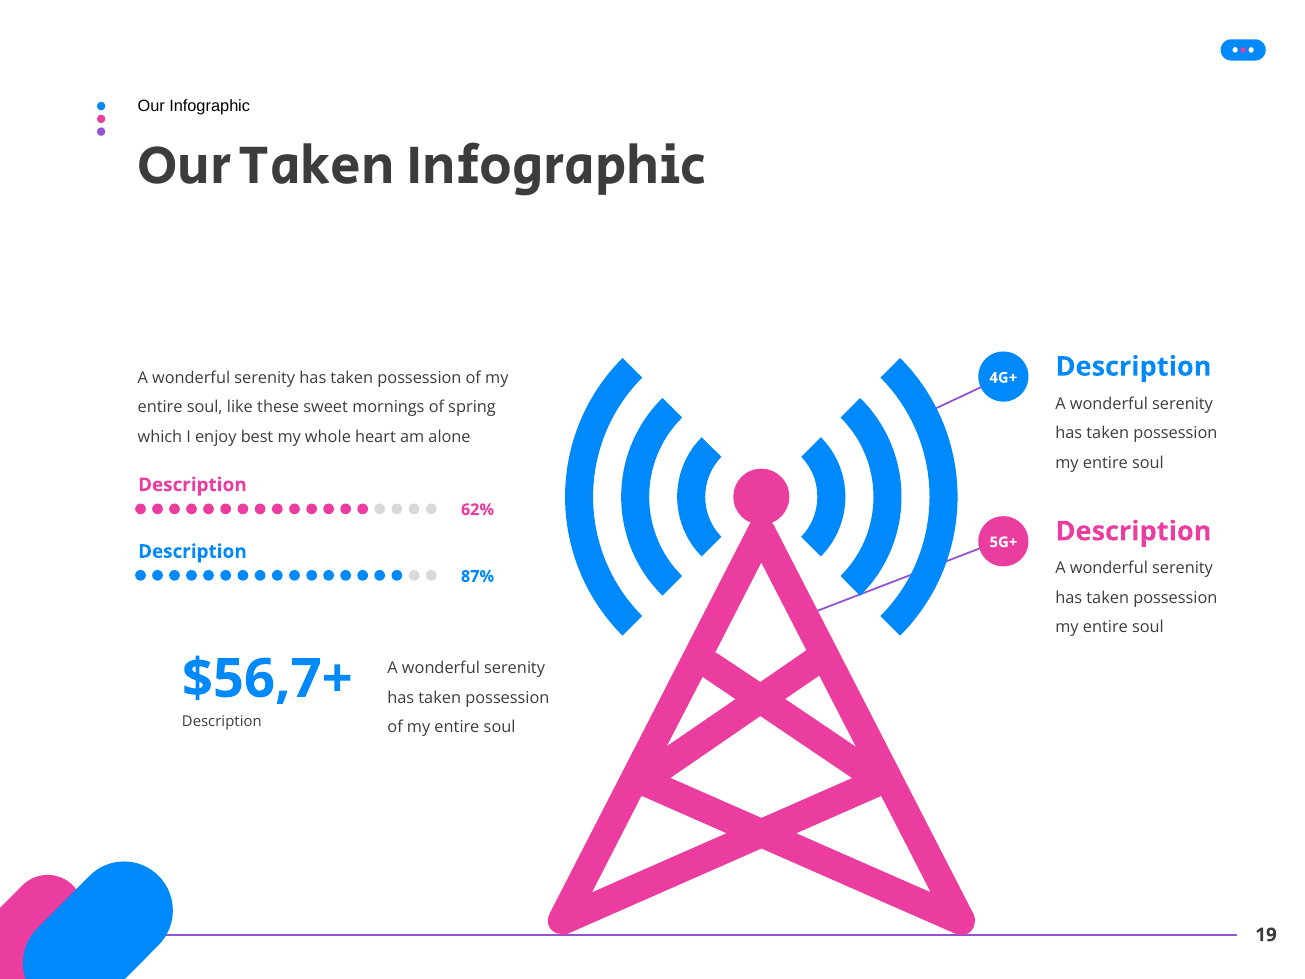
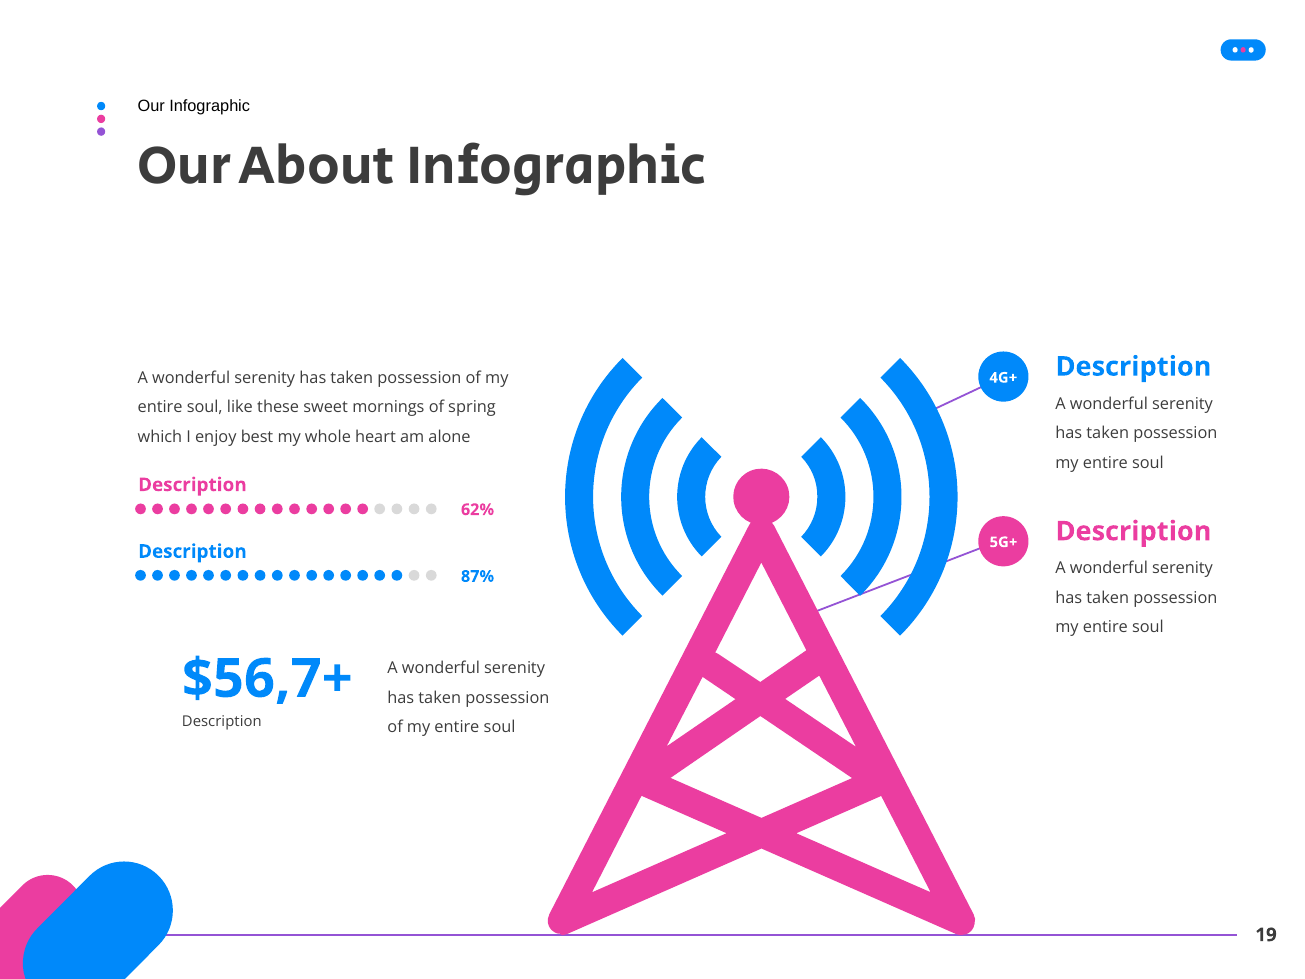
Our Taken: Taken -> About (317, 165)
